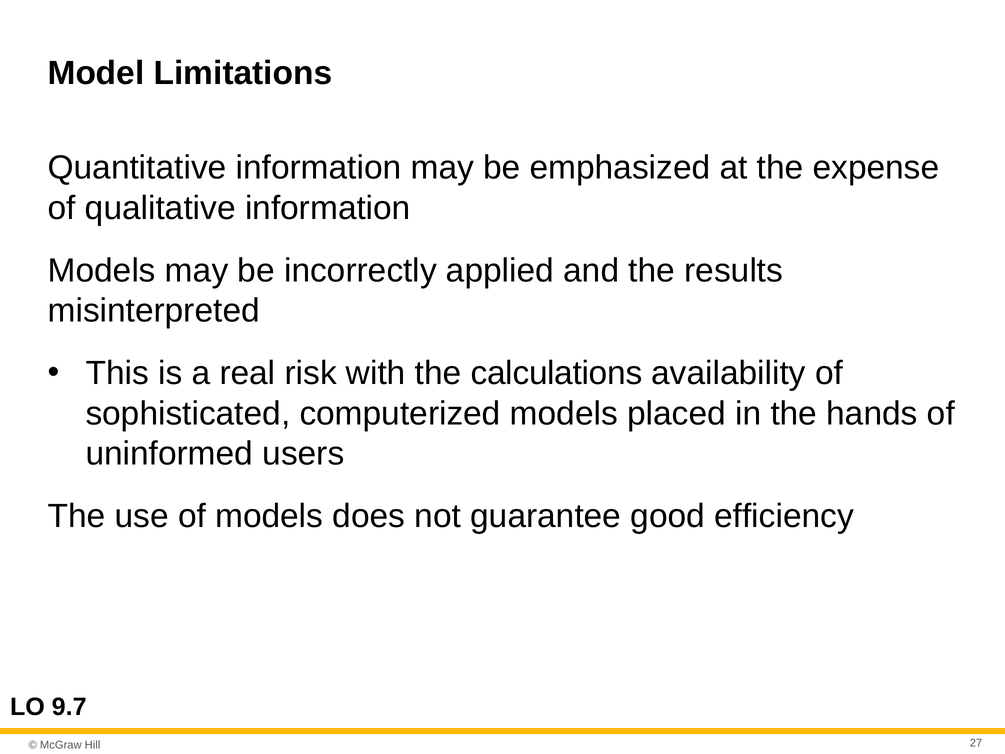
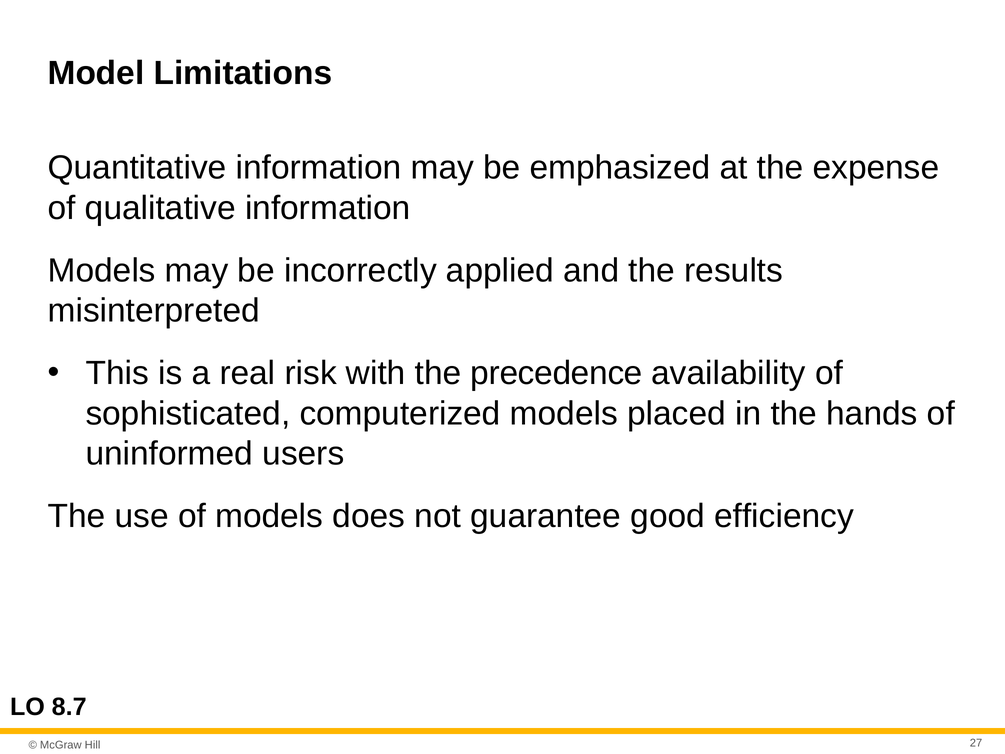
calculations: calculations -> precedence (557, 373)
9.7: 9.7 -> 8.7 (69, 707)
